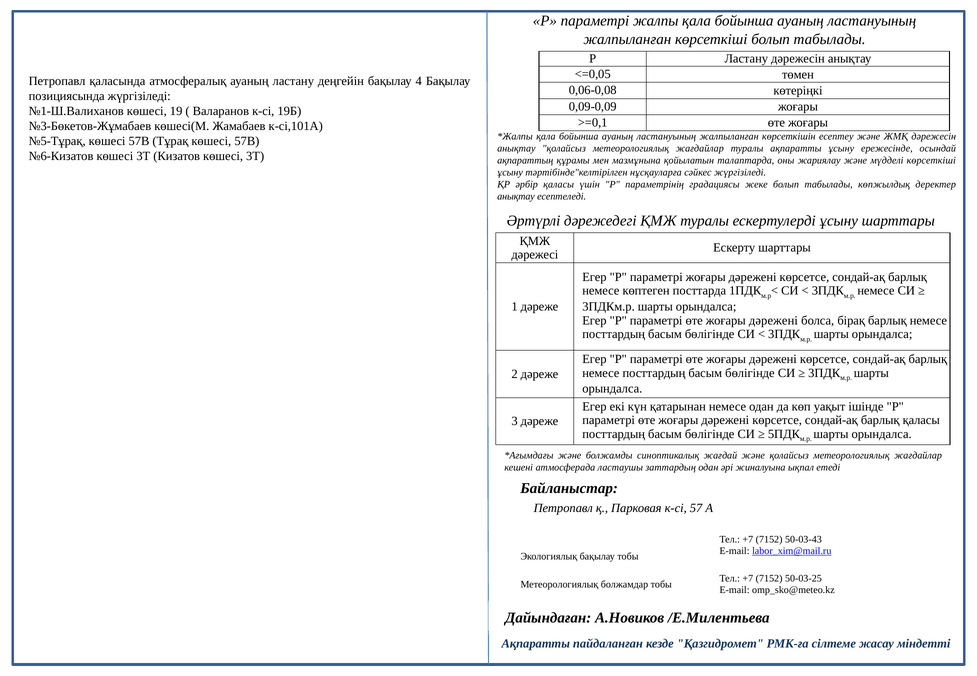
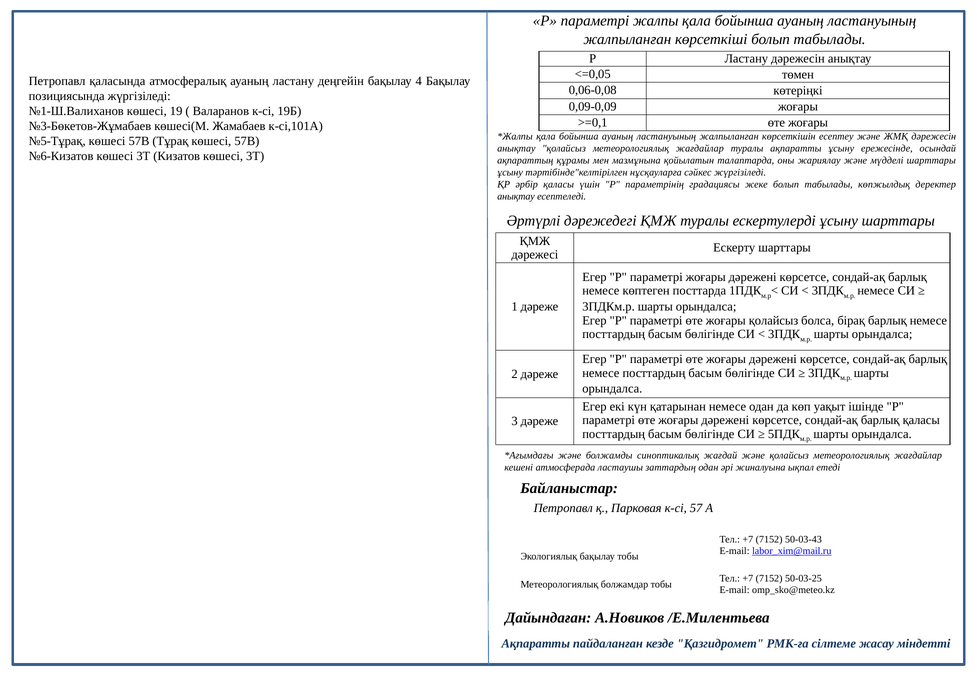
мүдделі көрсеткіші: көрсеткіші -> шарттары (931, 160)
дәрежені: дәрежені -> қолайсыз (774, 321)
